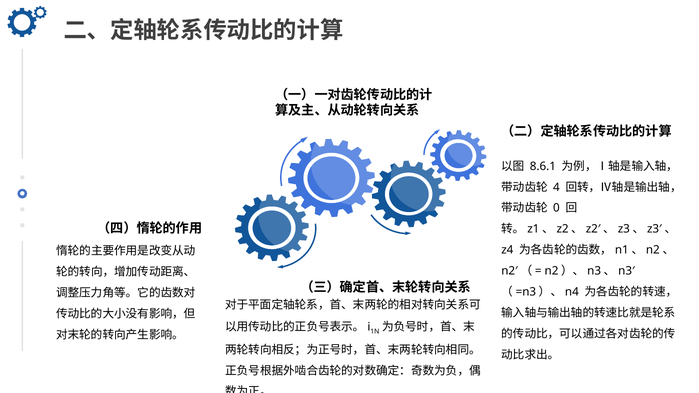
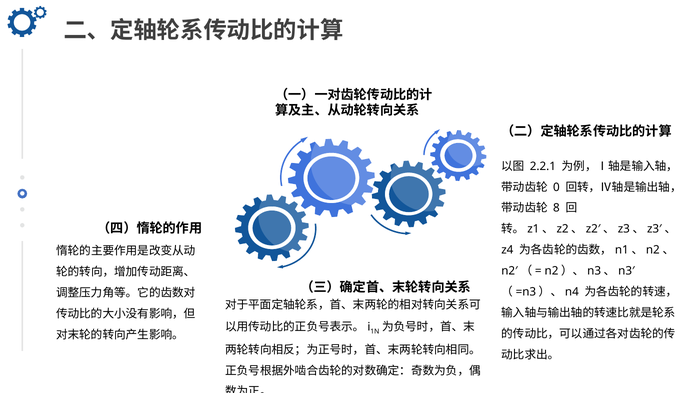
8.6.1: 8.6.1 -> 2.2.1 (543, 166)
4: 4 -> 0 (556, 187)
0: 0 -> 8 (556, 208)
